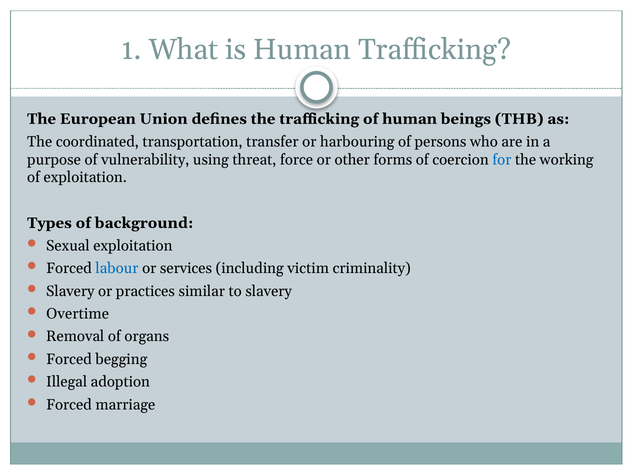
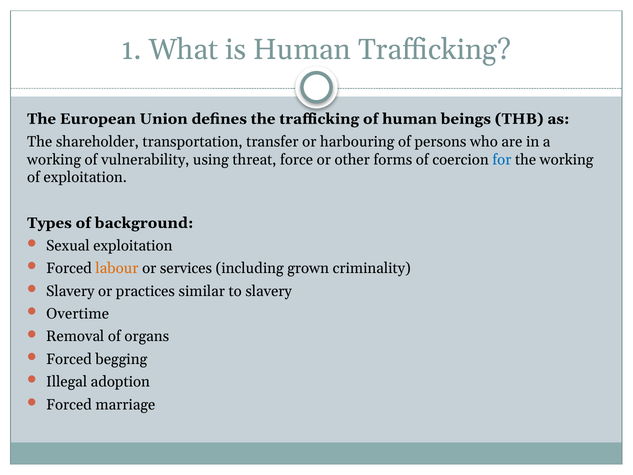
coordinated: coordinated -> shareholder (97, 142)
purpose: purpose -> working (54, 159)
labour colour: blue -> orange (117, 268)
victim: victim -> grown (308, 268)
